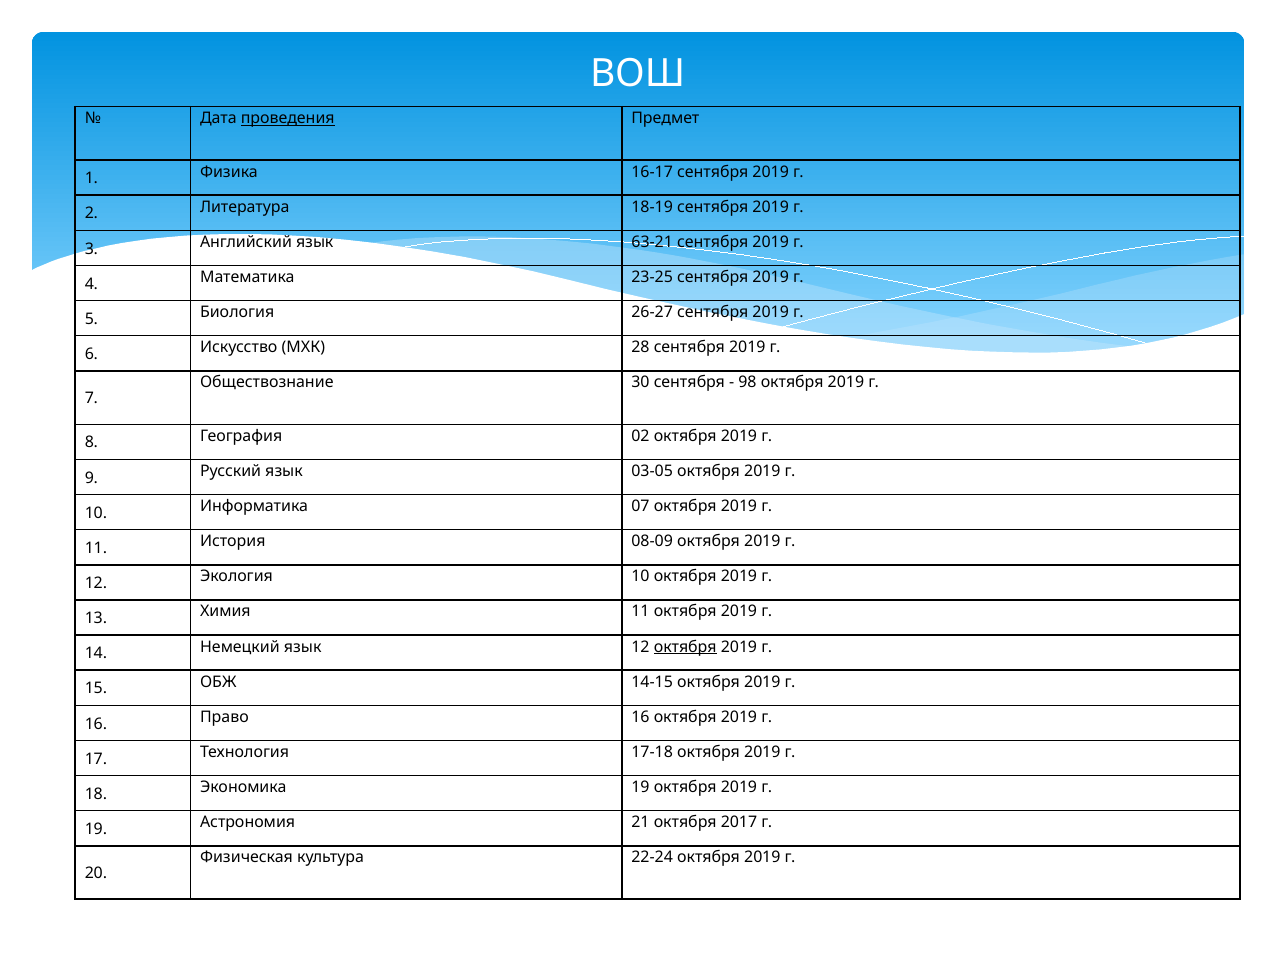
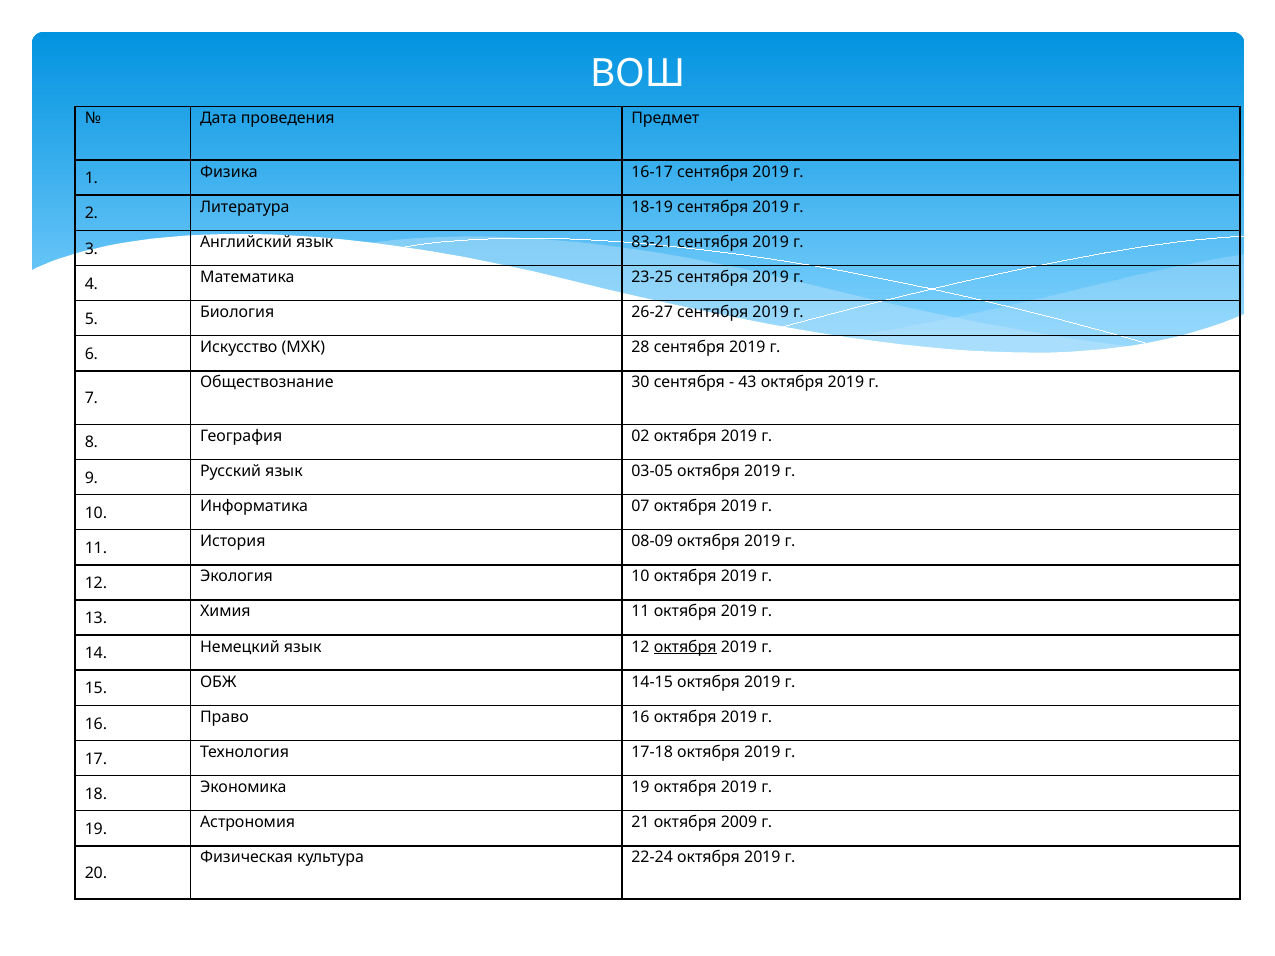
проведения underline: present -> none (288, 118)
63-21: 63-21 -> 83-21 (652, 242)
98: 98 -> 43 (748, 383)
2017: 2017 -> 2009 (739, 823)
